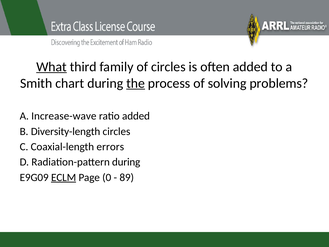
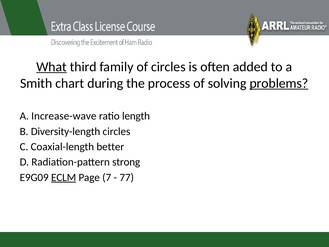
the underline: present -> none (136, 83)
problems underline: none -> present (279, 83)
ratio added: added -> length (136, 116)
errors: errors -> better (110, 147)
Radiation-pattern during: during -> strong (126, 162)
0: 0 -> 7 (107, 177)
89: 89 -> 77 (127, 177)
